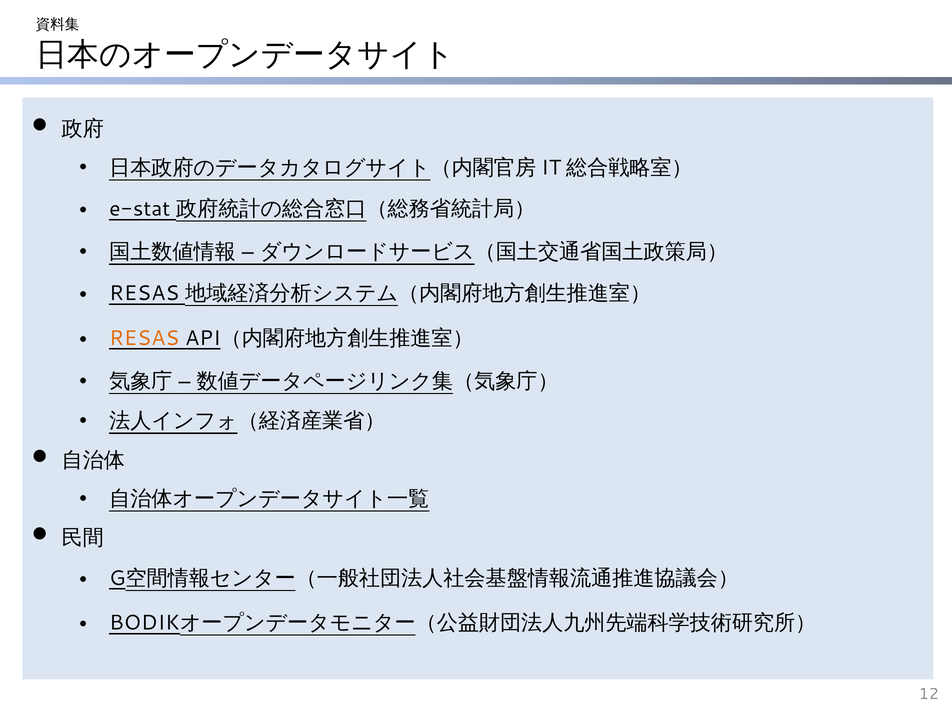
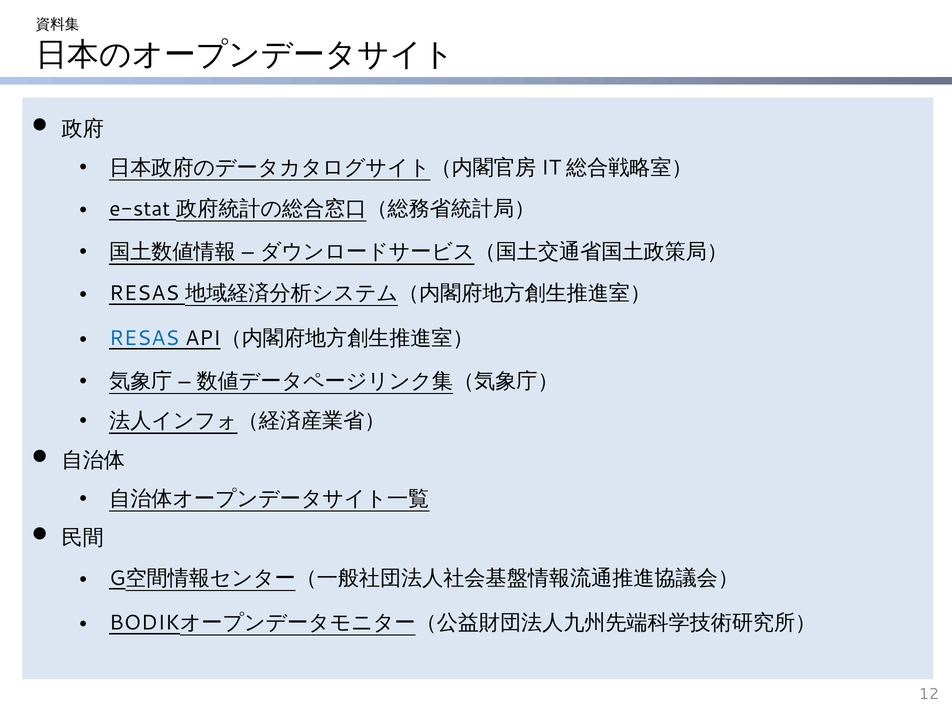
RESAS colour: orange -> blue (144, 338)
